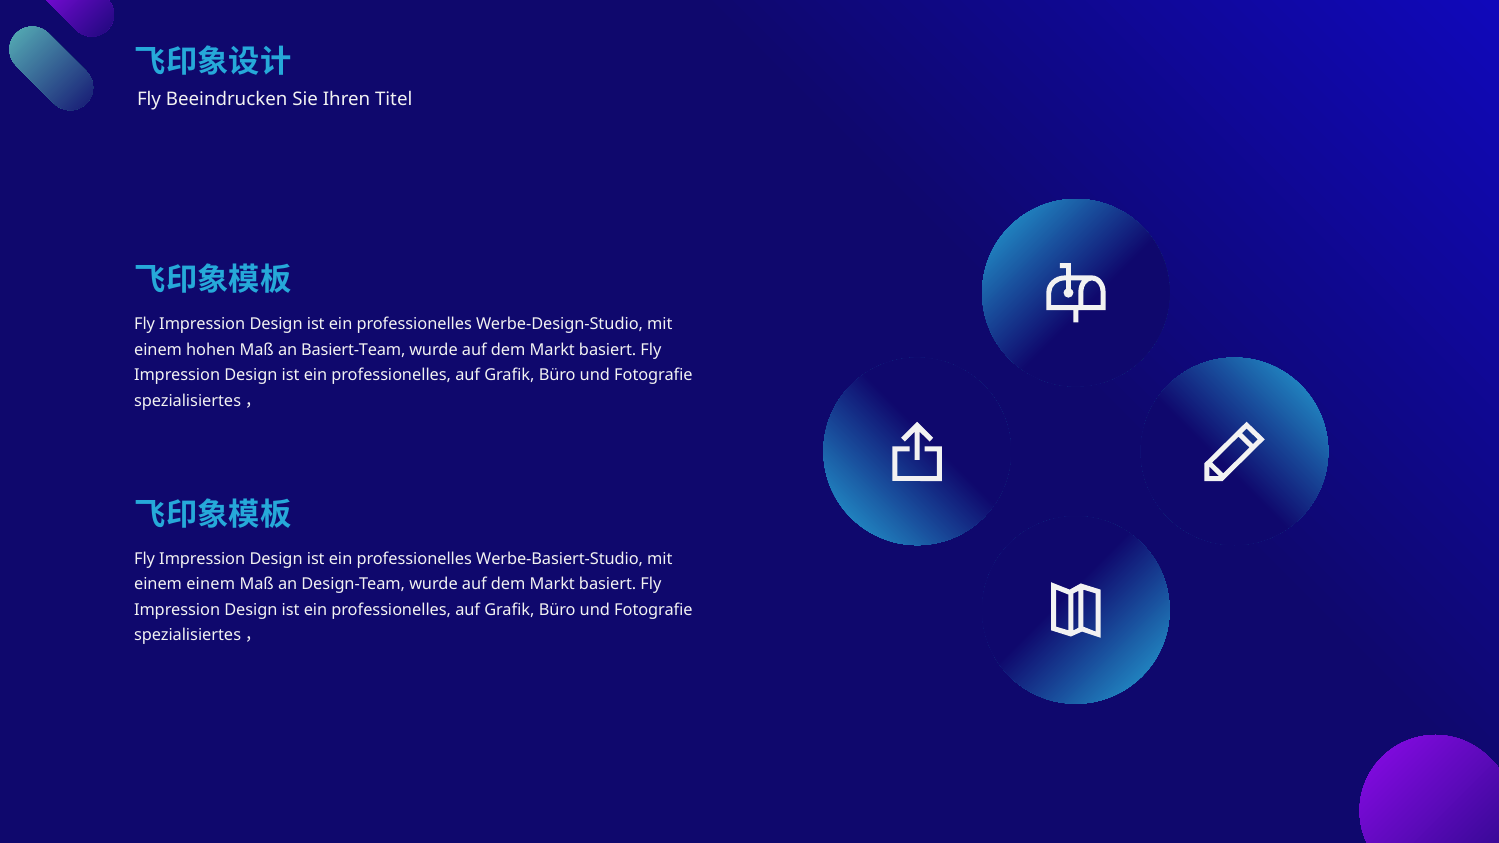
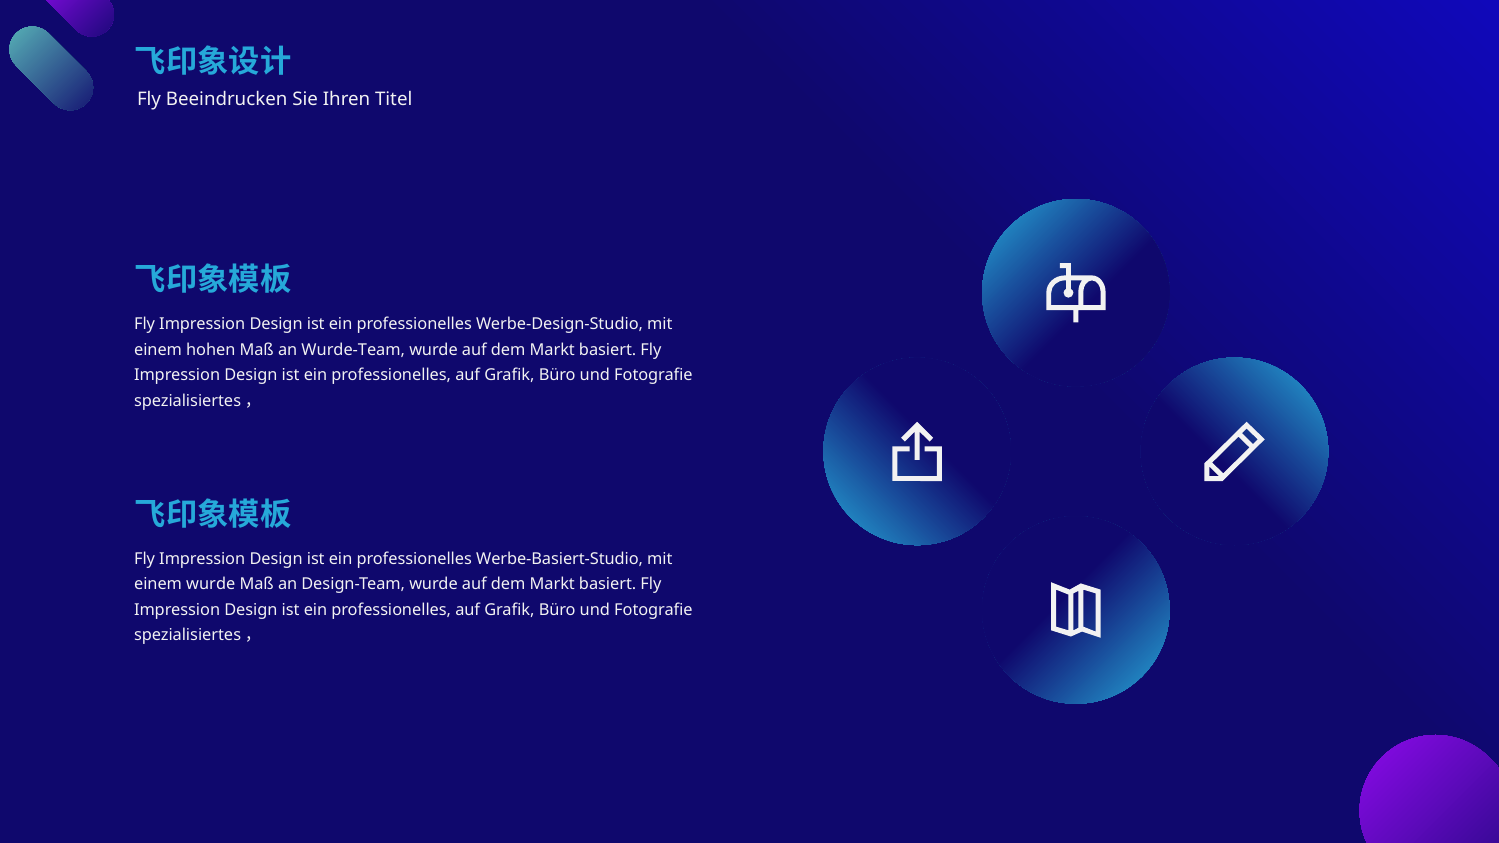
Basiert-Team: Basiert-Team -> Wurde-Team (353, 350)
einem einem: einem -> wurde (211, 585)
